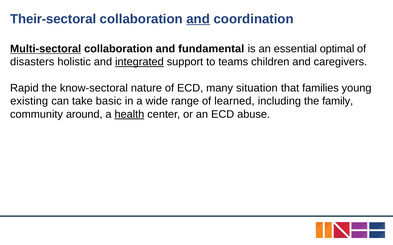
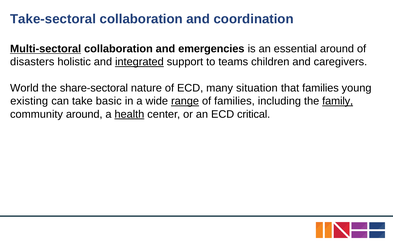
Their-sectoral: Their-sectoral -> Take-sectoral (53, 19)
and underline: present -> none (198, 19)
fundamental: fundamental -> emergencies (211, 49)
essential optimal: optimal -> around (337, 49)
Rapid: Rapid -> World (24, 88)
know-sectoral: know-sectoral -> share-sectoral (94, 88)
range underline: none -> present (185, 101)
of learned: learned -> families (234, 101)
family underline: none -> present (338, 101)
abuse: abuse -> critical (254, 115)
